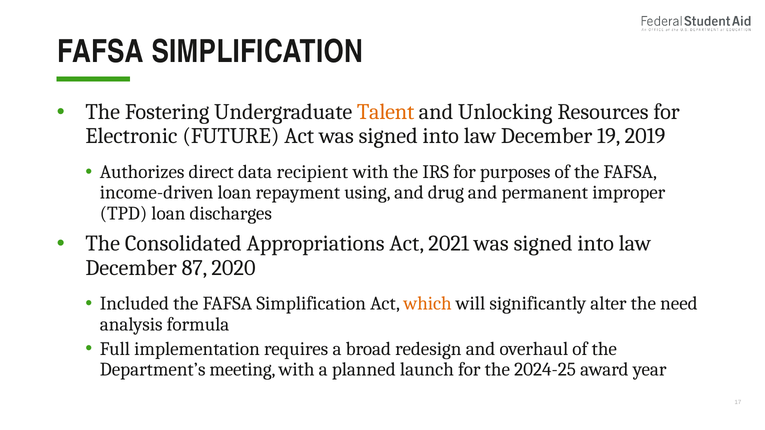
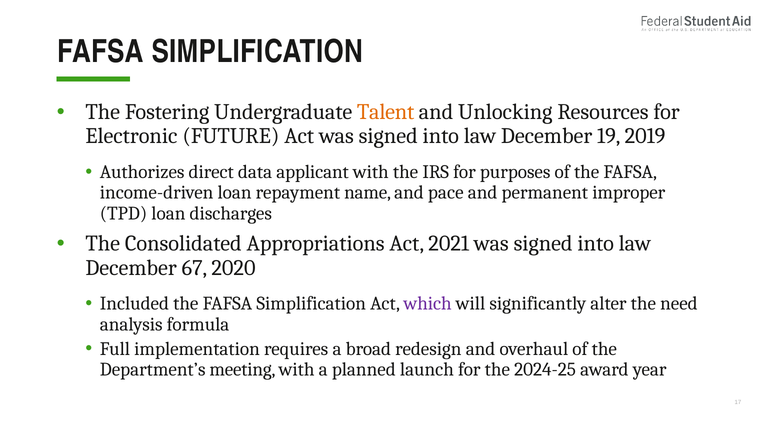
recipient: recipient -> applicant (313, 172)
using: using -> name (368, 193)
drug: drug -> pace (446, 193)
87: 87 -> 67 (194, 268)
which colour: orange -> purple (428, 304)
